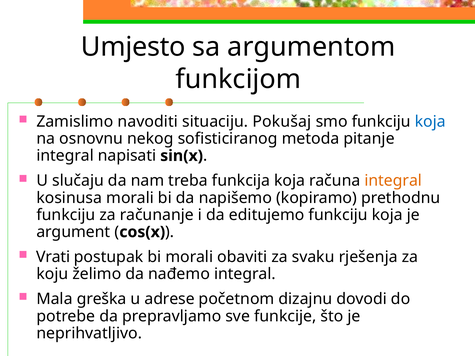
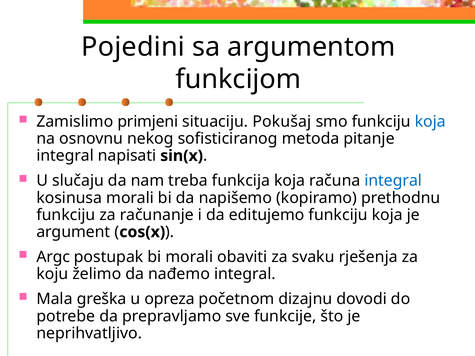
Umjesto: Umjesto -> Pojedini (133, 47)
navoditi: navoditi -> primjeni (148, 122)
integral colour: orange -> blue (393, 181)
Vrati: Vrati -> Argc (53, 257)
adrese: adrese -> opreza (170, 299)
